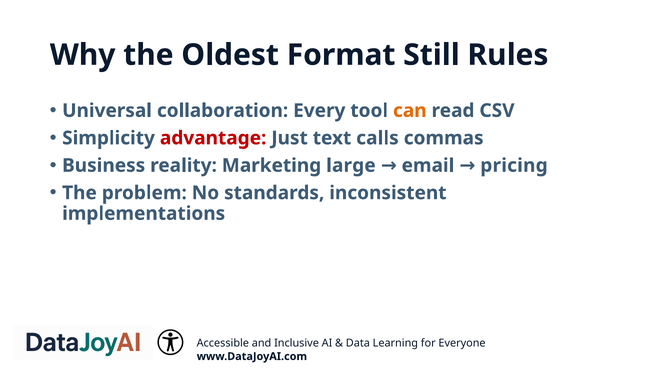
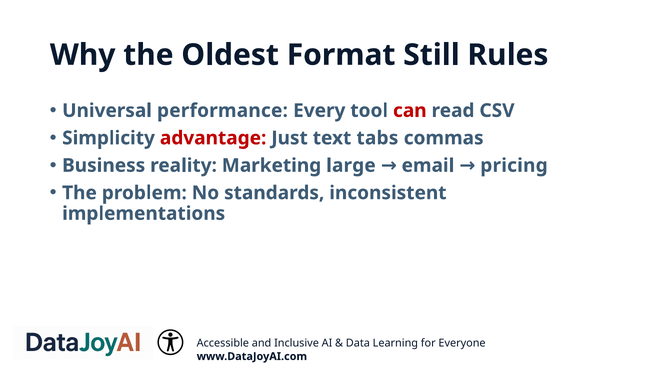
collaboration: collaboration -> performance (222, 111)
can colour: orange -> red (410, 111)
calls: calls -> tabs (377, 138)
